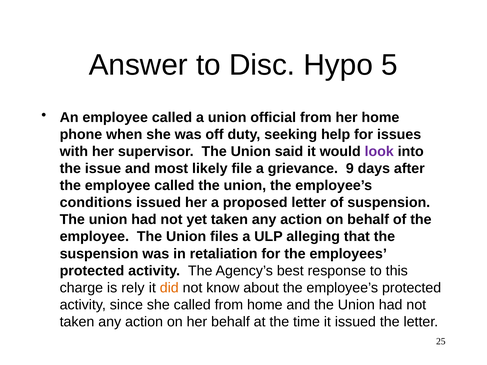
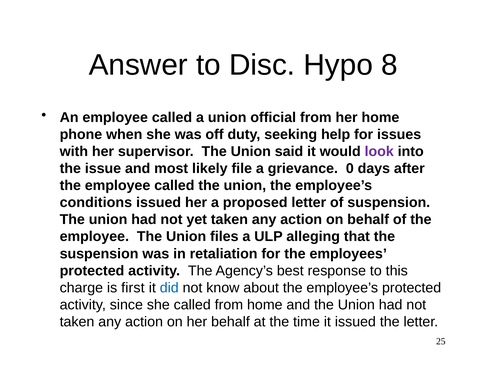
5: 5 -> 8 (389, 65)
9: 9 -> 0 (350, 169)
rely: rely -> first (133, 288)
did colour: orange -> blue (169, 288)
